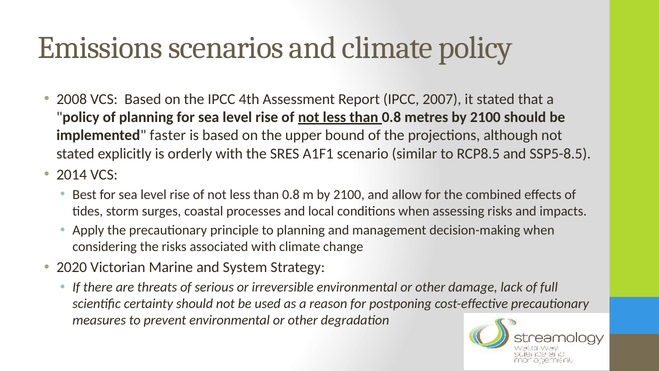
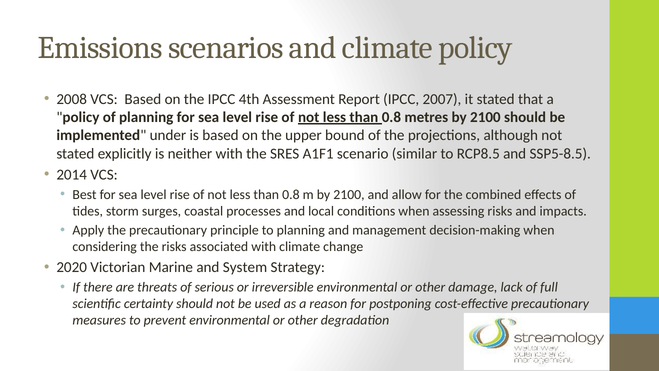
faster: faster -> under (168, 135)
orderly: orderly -> neither (190, 153)
